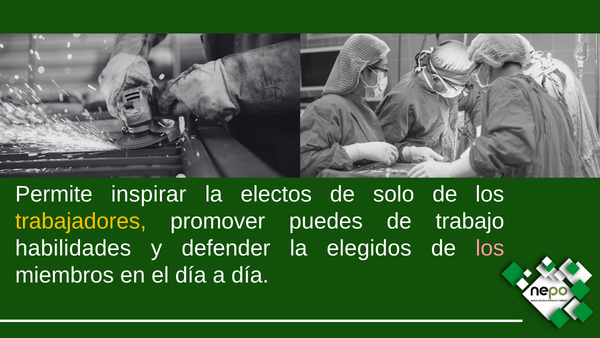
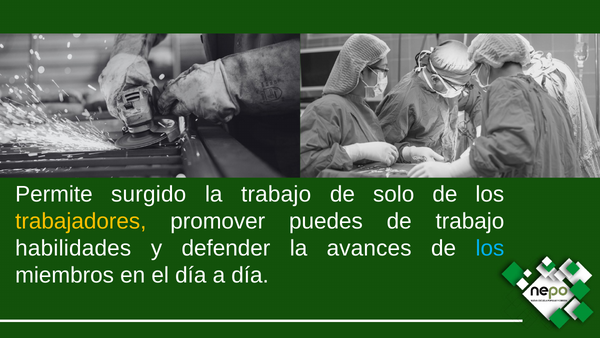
inspirar: inspirar -> surgido (149, 194)
la electos: electos -> trabajo (276, 194)
elegidos: elegidos -> avances (369, 248)
los colour: pink -> light blue (490, 248)
